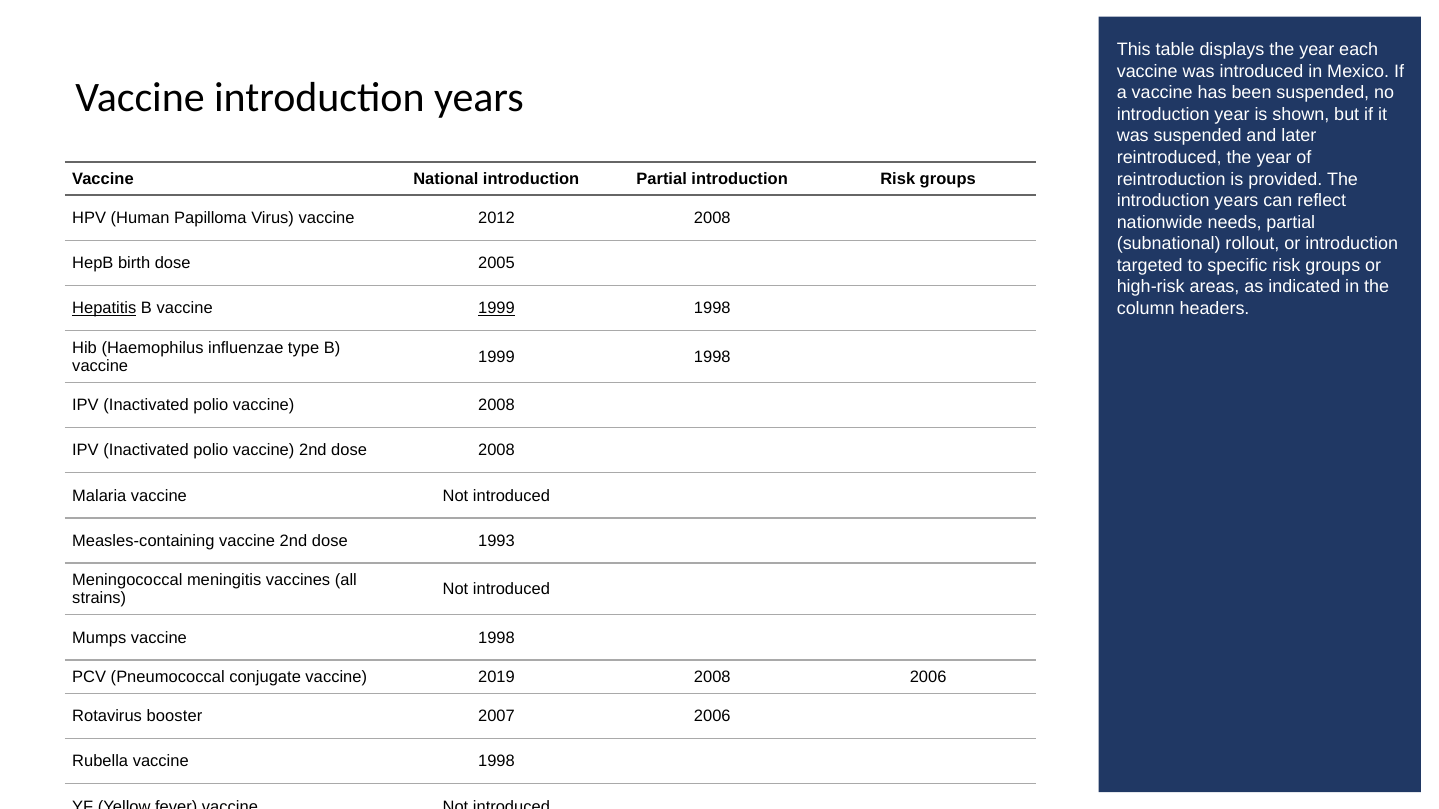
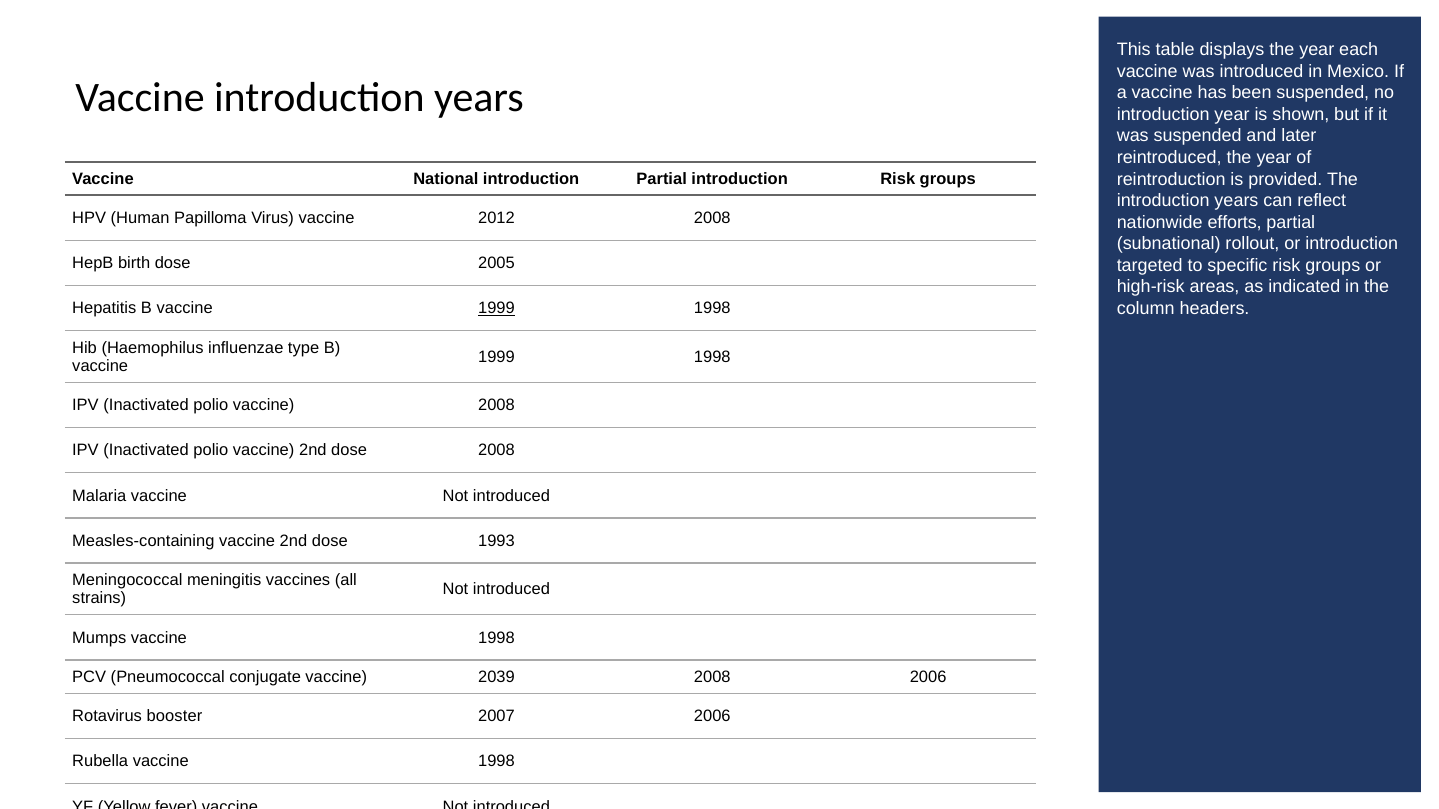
needs: needs -> efforts (1235, 222)
Hepatitis underline: present -> none (104, 309)
2019: 2019 -> 2039 (496, 677)
